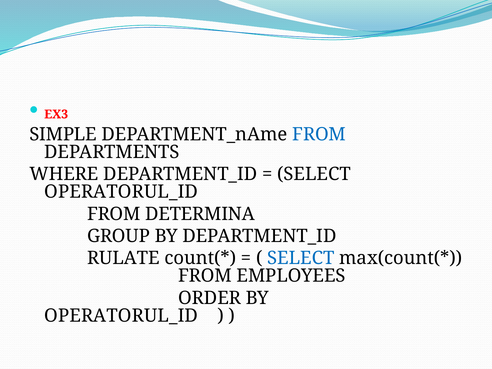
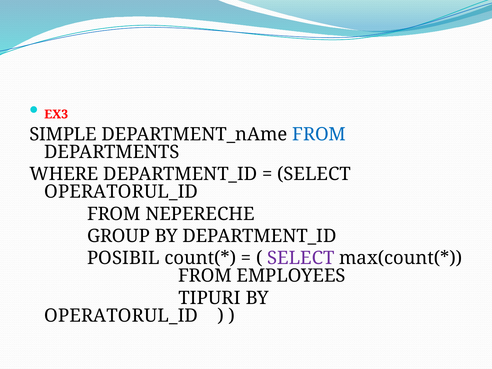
DETERMINA: DETERMINA -> NEPERECHE (200, 214)
RULATE: RULATE -> POSIBIL (123, 258)
SELECT colour: blue -> purple (301, 258)
ORDER: ORDER -> TIPURI (209, 298)
